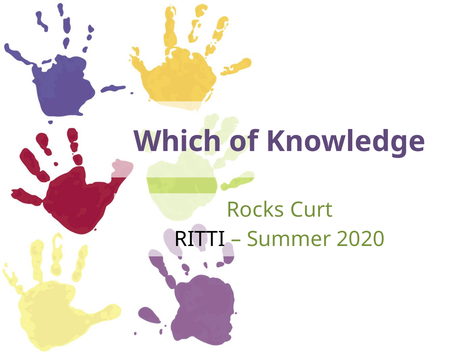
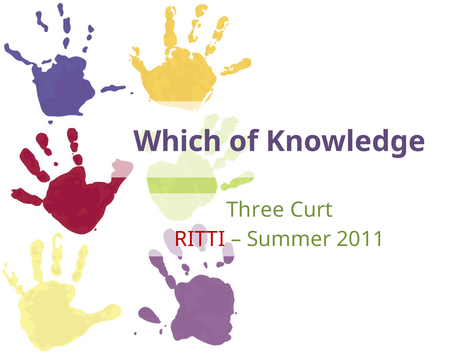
Rocks: Rocks -> Three (255, 210)
RITTI colour: black -> red (200, 239)
2020: 2020 -> 2011 (361, 239)
